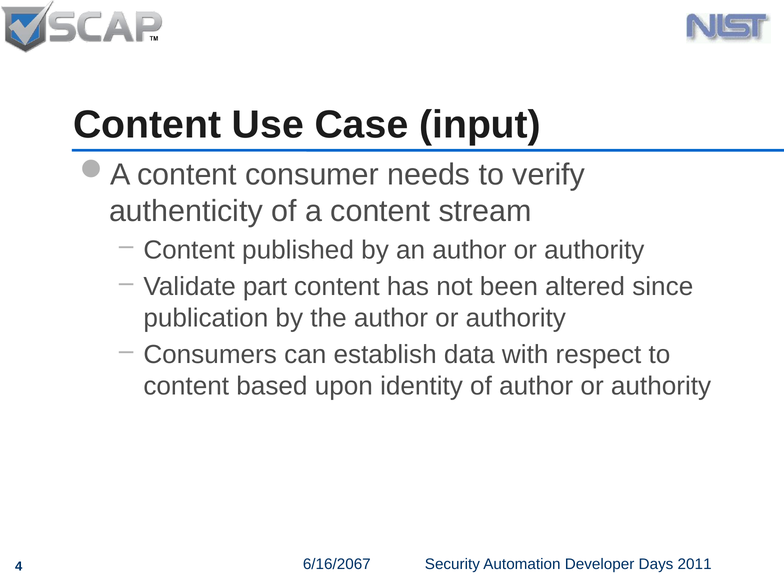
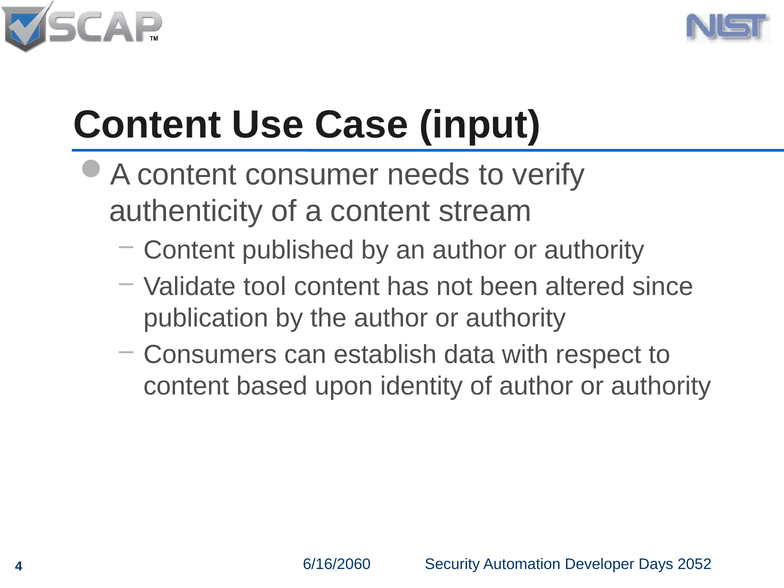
part: part -> tool (265, 287)
6/16/2067: 6/16/2067 -> 6/16/2060 (337, 564)
2011: 2011 -> 2052 (695, 564)
